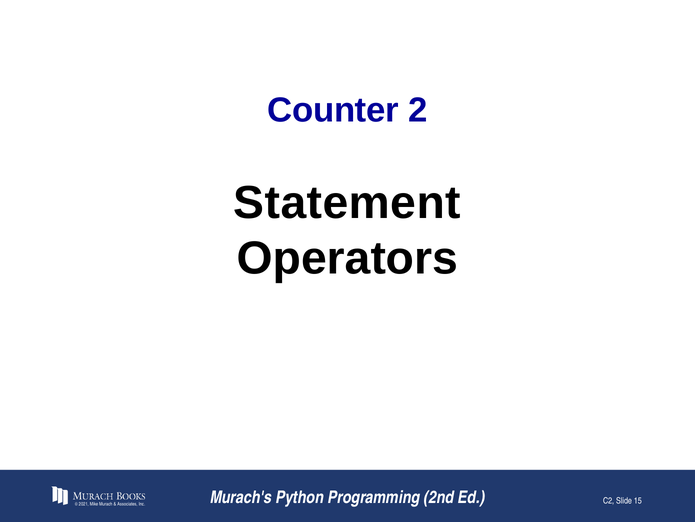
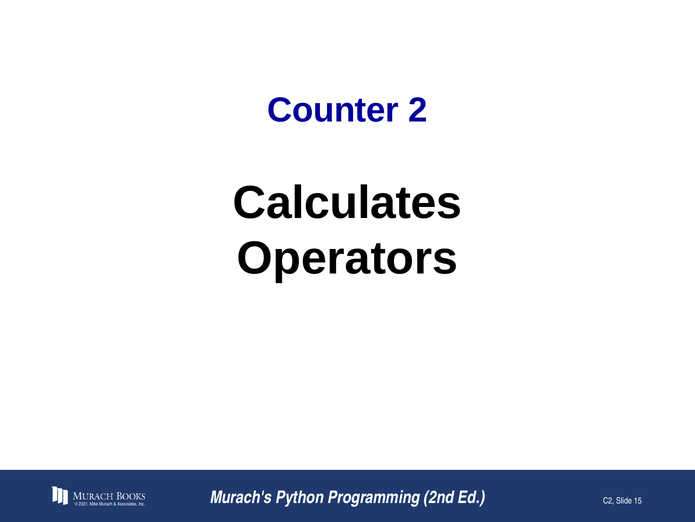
Statement: Statement -> Calculates (347, 202)
